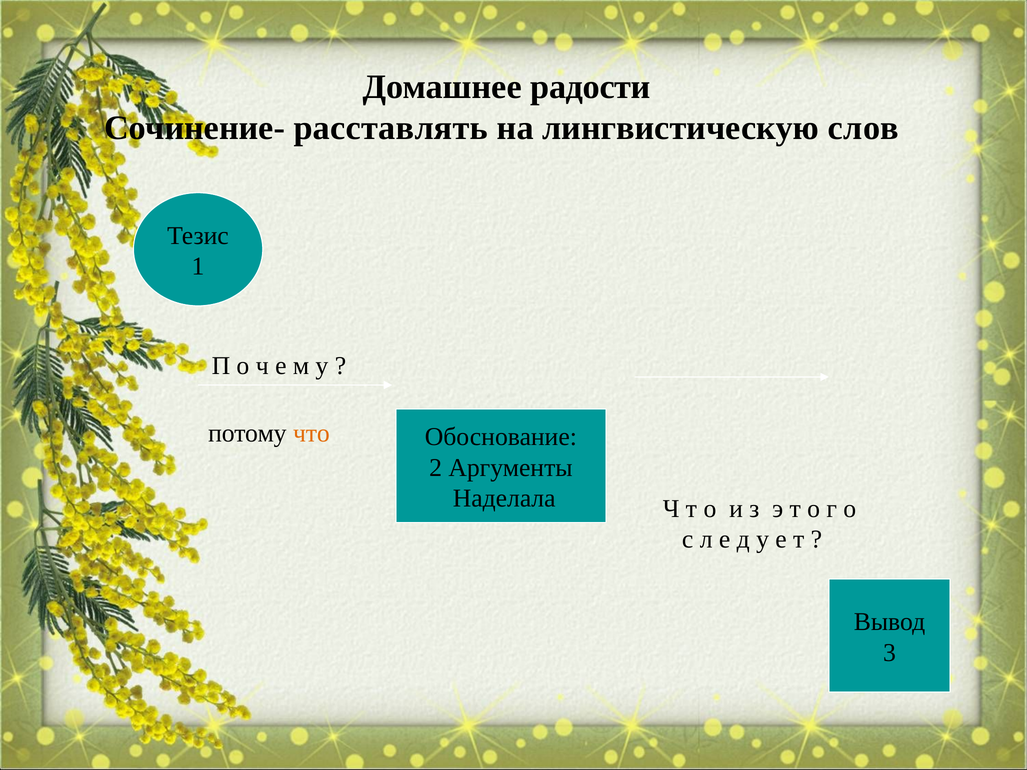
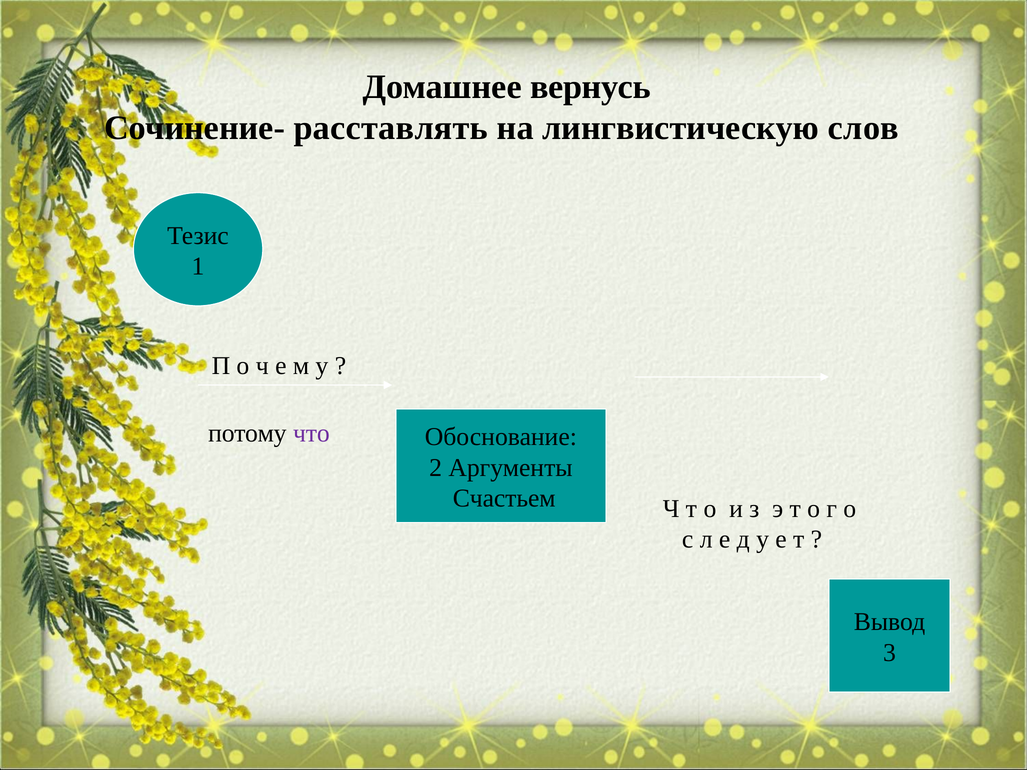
радости: радости -> вернусь (591, 87)
что colour: orange -> purple (311, 433)
Наделала: Наделала -> Счастьем (504, 499)
